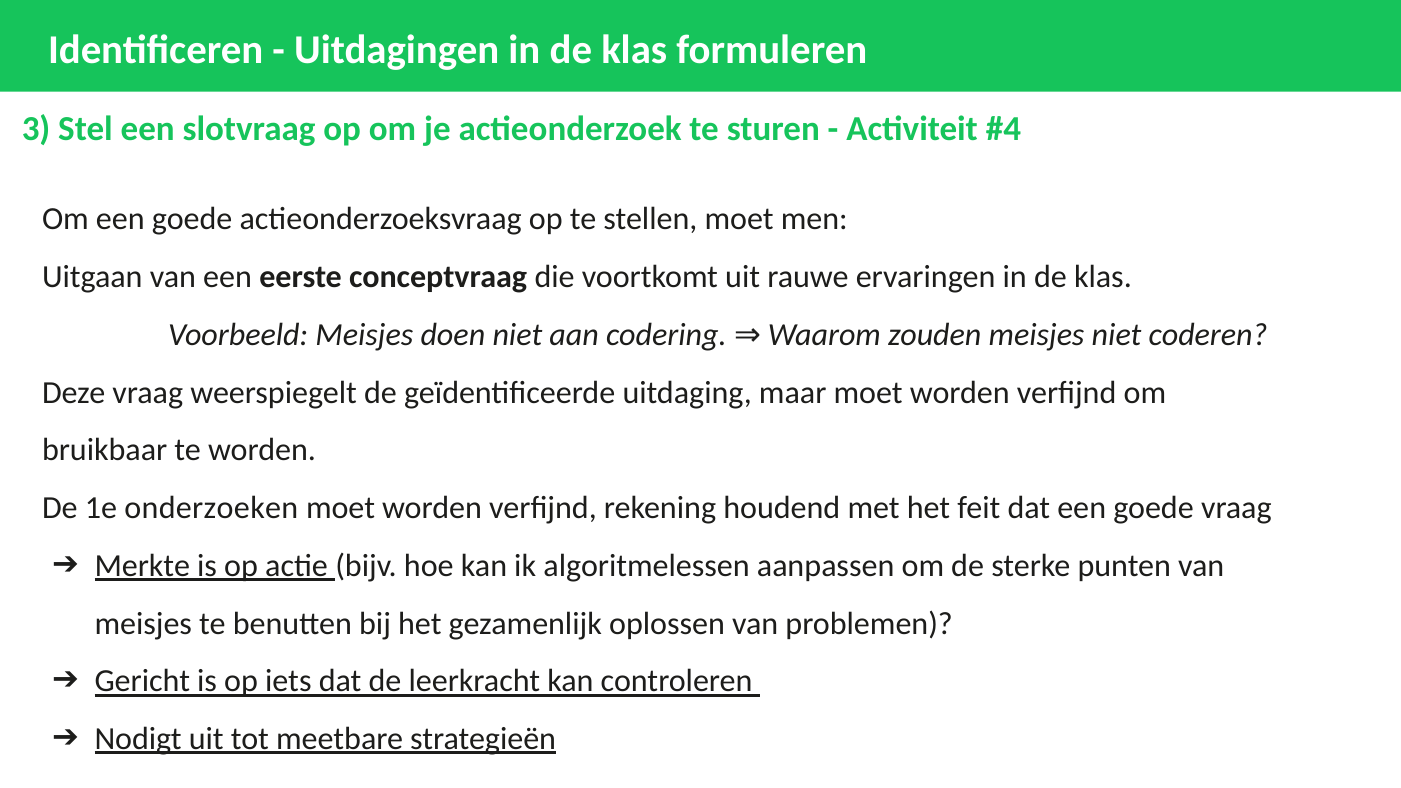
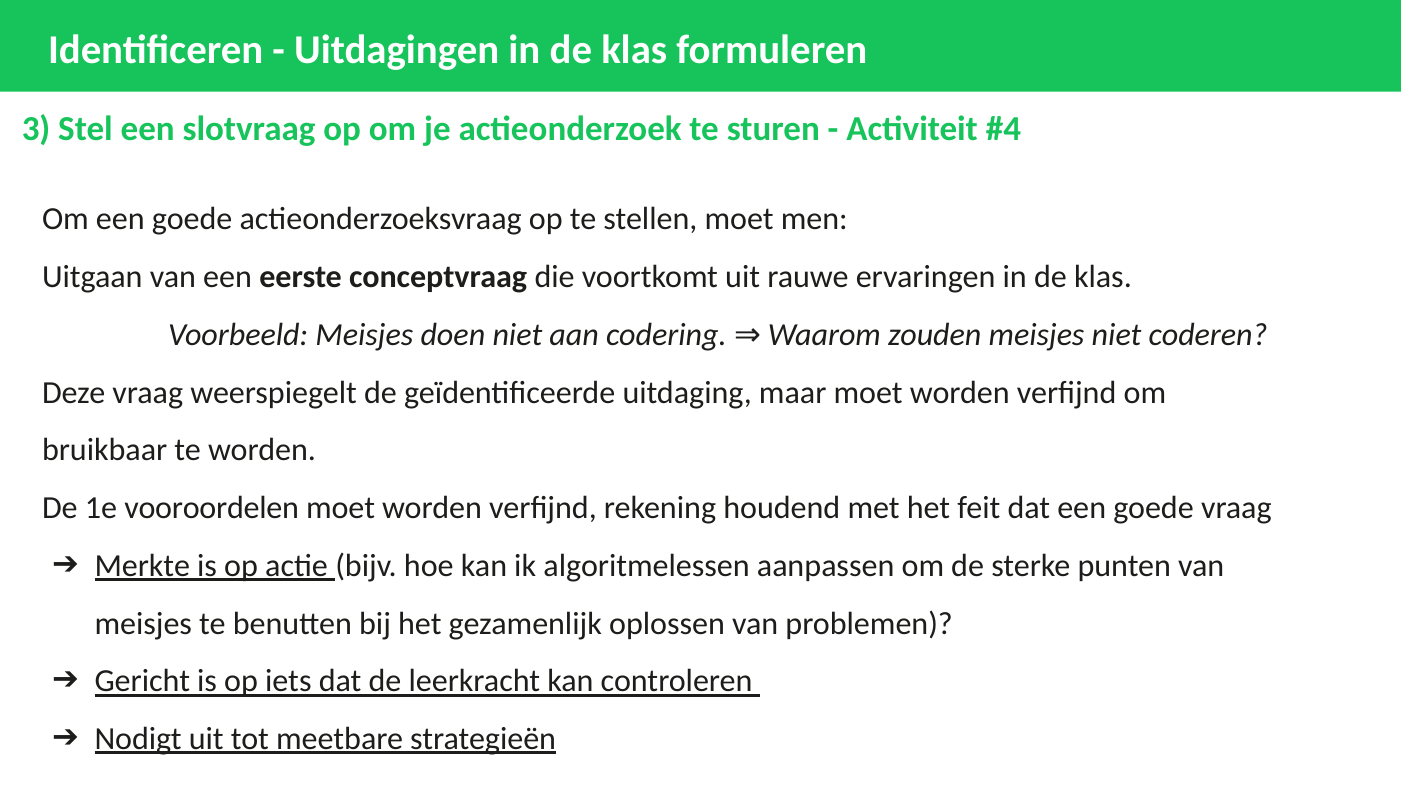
onderzoeken: onderzoeken -> vooroordelen (212, 508)
